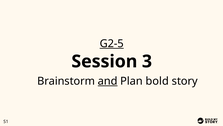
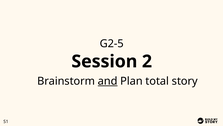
G2-5 underline: present -> none (112, 43)
3: 3 -> 2 (147, 61)
bold: bold -> total (157, 81)
